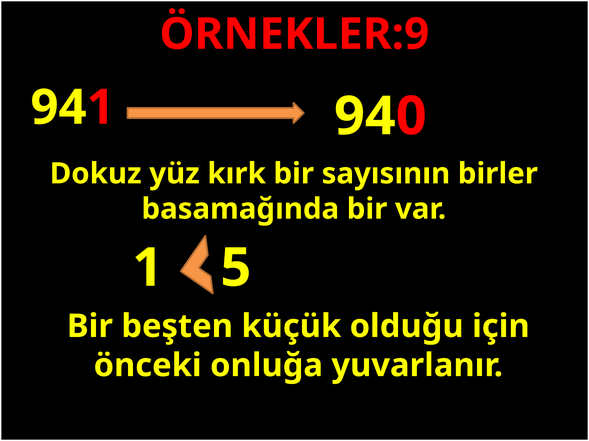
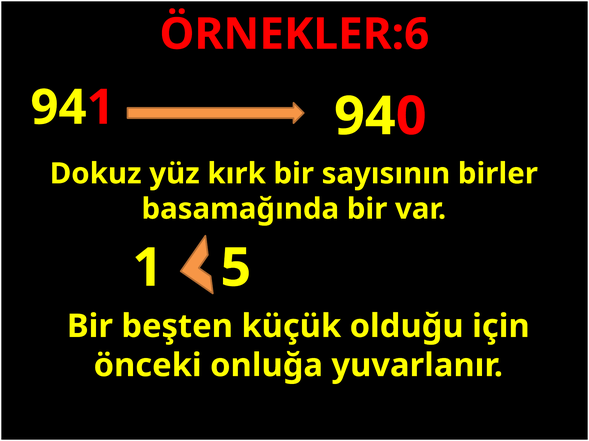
ÖRNEKLER:9: ÖRNEKLER:9 -> ÖRNEKLER:6 (294, 34)
